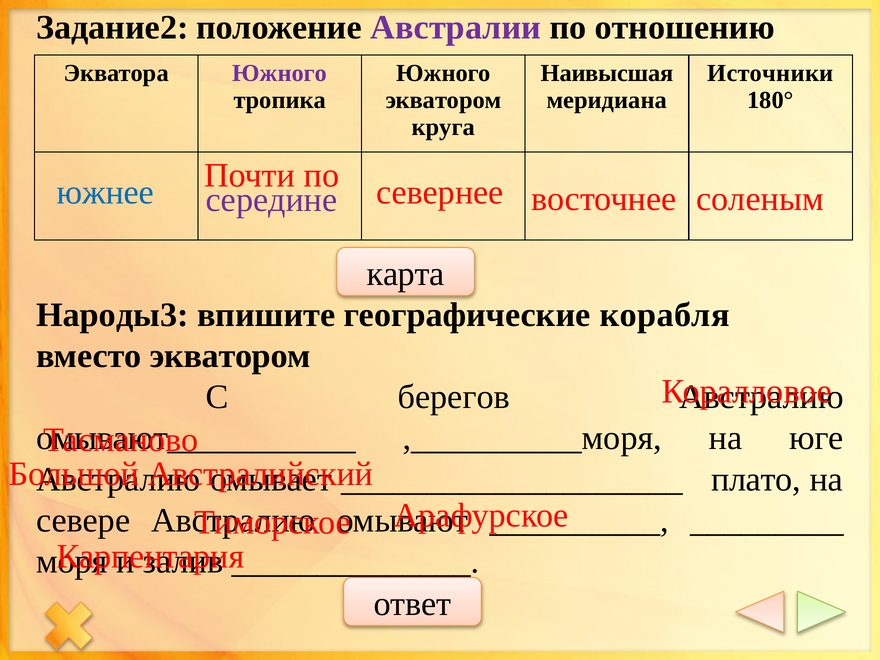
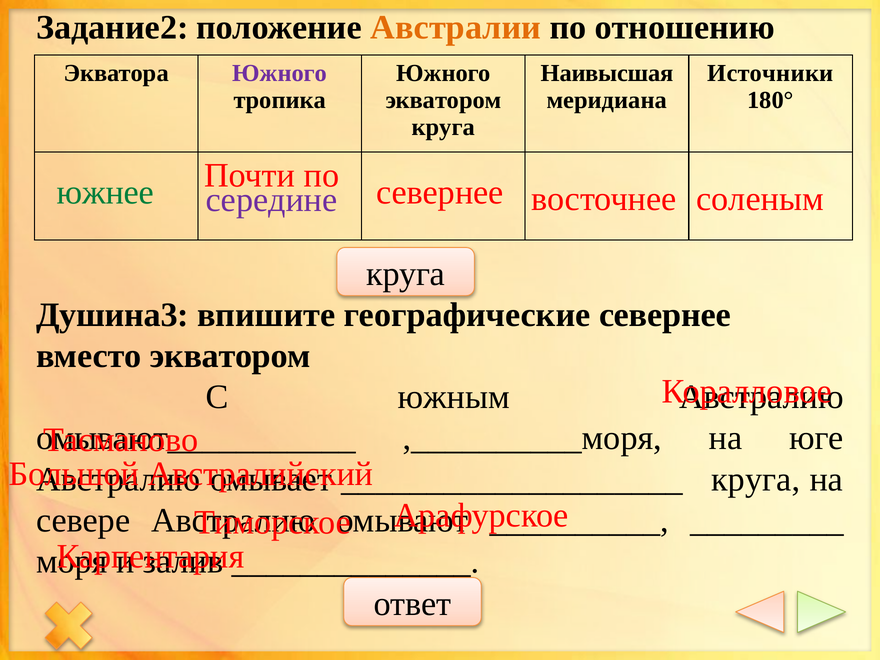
Австралии colour: purple -> orange (456, 27)
южнее colour: blue -> green (105, 192)
карта: карта -> круга (406, 274)
Народы3: Народы3 -> Душина3 (112, 315)
географические корабля: корабля -> севернее (665, 315)
берегов: берегов -> южным (454, 397)
плато: плато -> круга (756, 479)
